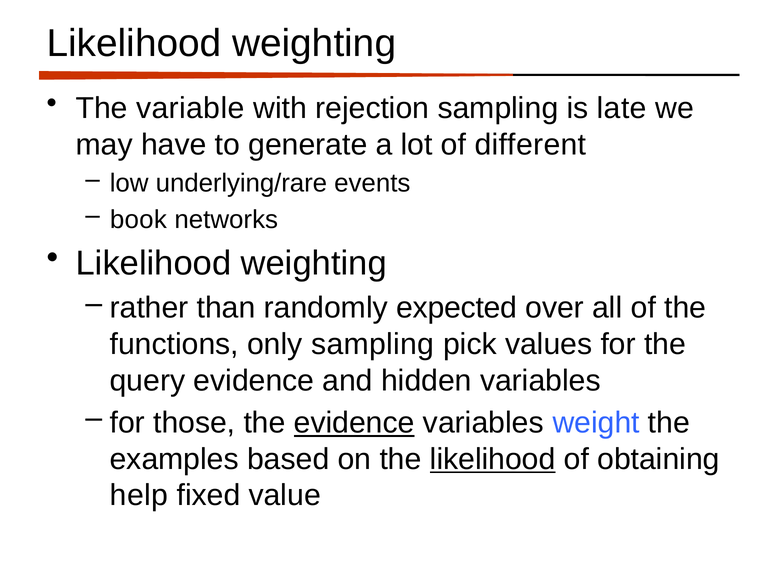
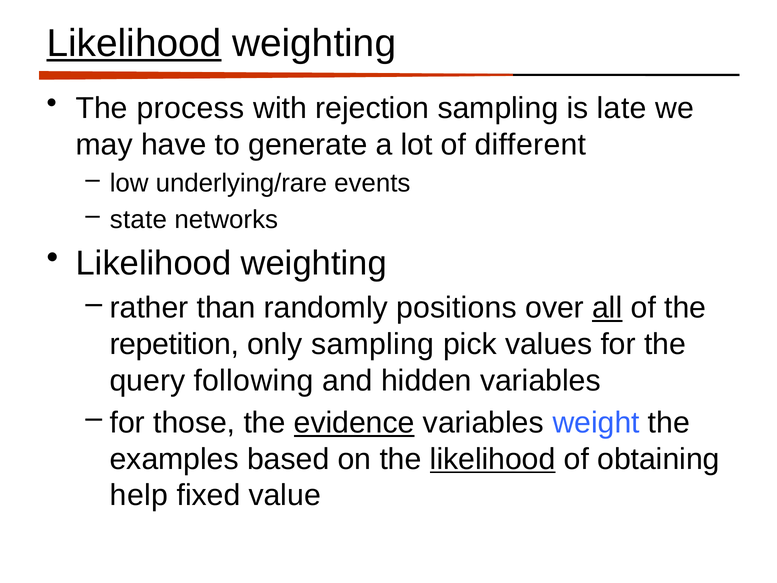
Likelihood underline: none -> present (134, 43)
variable: variable -> process (190, 108)
book: book -> state (138, 219)
expected: expected -> positions (456, 308)
all underline: none -> present (607, 308)
functions: functions -> repetition (174, 344)
query evidence: evidence -> following (254, 380)
